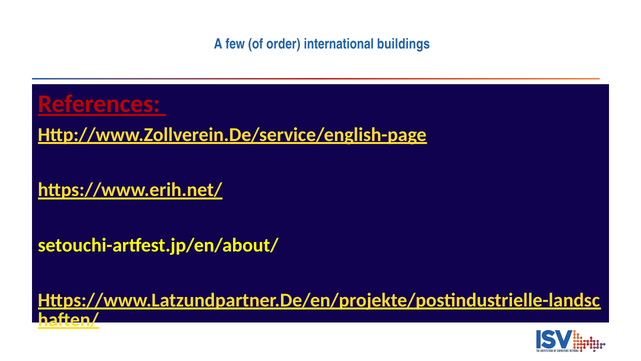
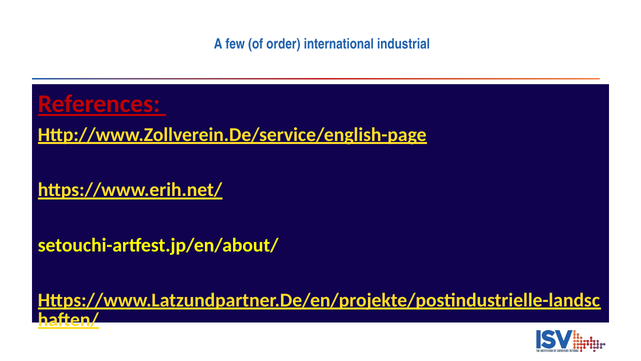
buildings: buildings -> industrial (403, 44)
